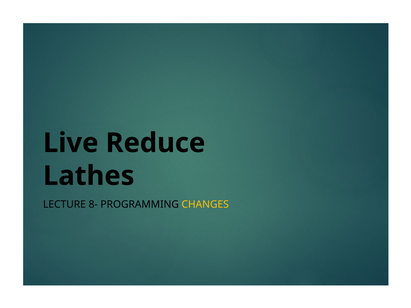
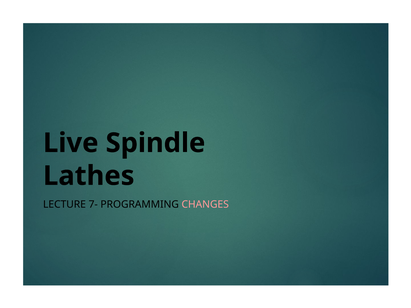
Reduce: Reduce -> Spindle (155, 143)
8-: 8- -> 7- (93, 205)
CHANGES colour: yellow -> pink (205, 205)
